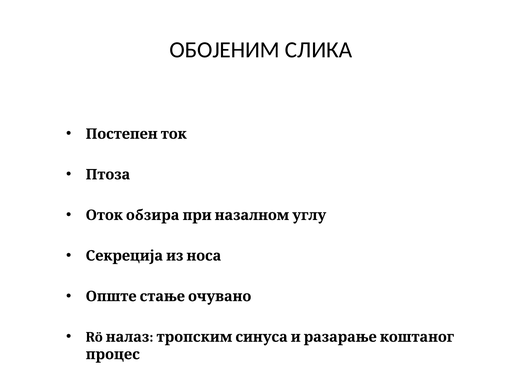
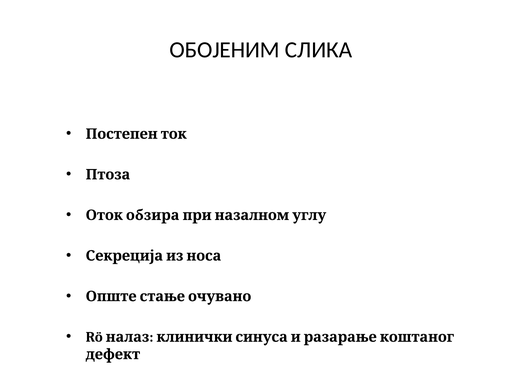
тропским: тропским -> клинички (194, 337)
процес: процес -> дефект (113, 355)
